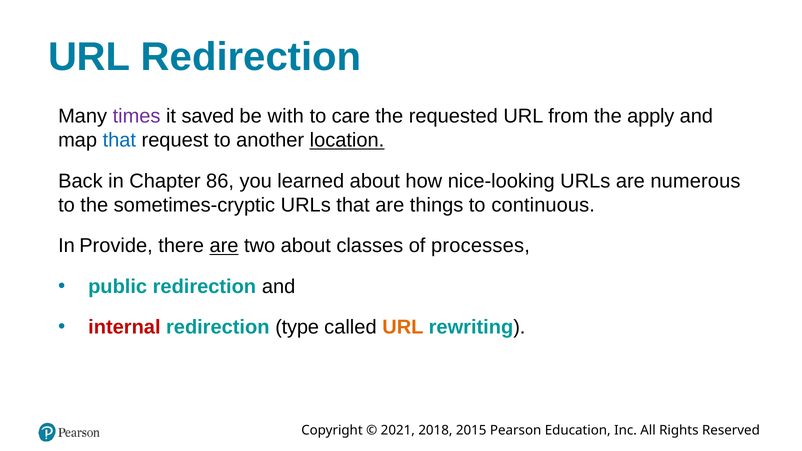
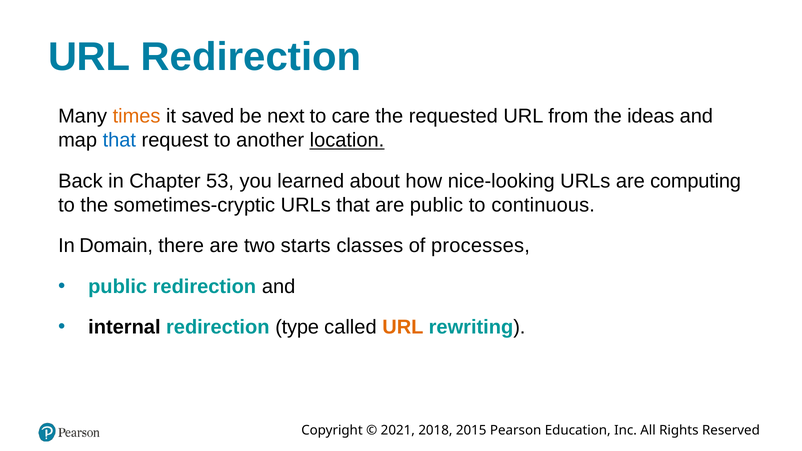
times colour: purple -> orange (137, 116)
with: with -> next (286, 116)
apply: apply -> ideas (651, 116)
86: 86 -> 53 (220, 181)
numerous: numerous -> computing (696, 181)
are things: things -> public (436, 205)
Provide: Provide -> Domain (116, 246)
are underline: present -> none (224, 246)
two about: about -> starts (306, 246)
internal colour: red -> black (124, 327)
